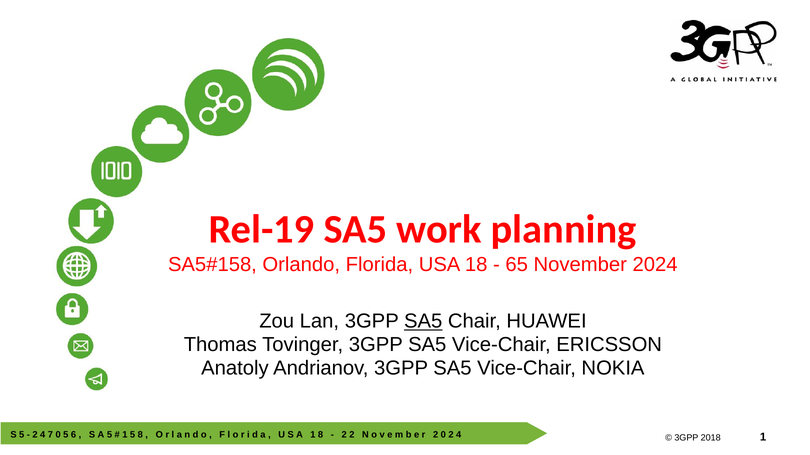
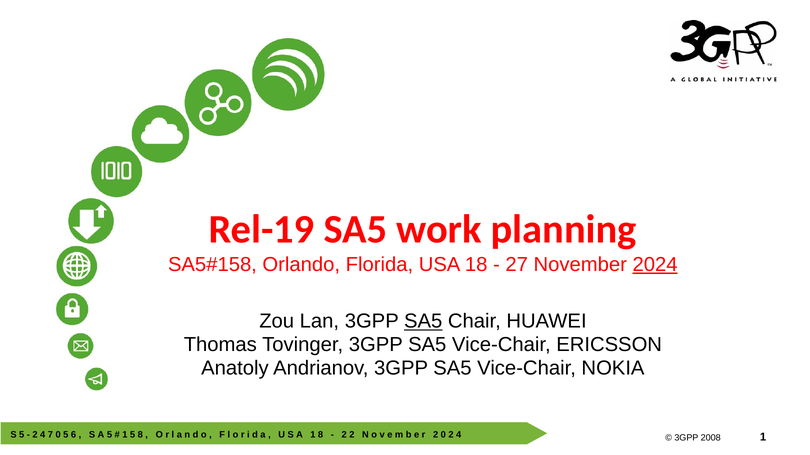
65: 65 -> 27 (517, 265)
2024 underline: none -> present (655, 265)
2018: 2018 -> 2008 (711, 438)
